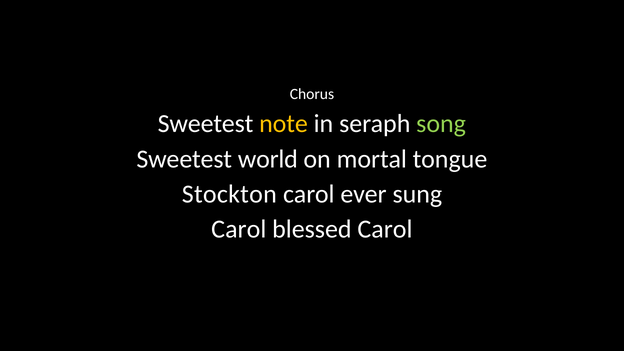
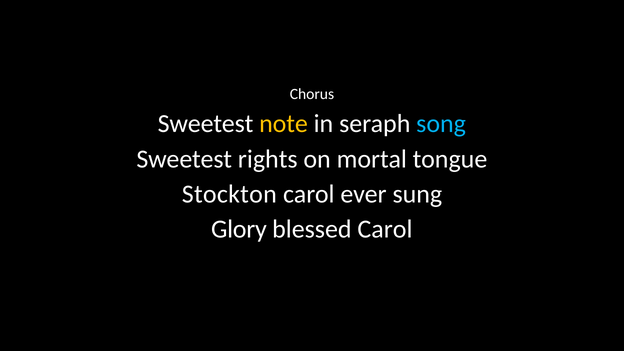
song colour: light green -> light blue (441, 124)
world: world -> rights (268, 159)
Carol: Carol -> Glory (239, 229)
